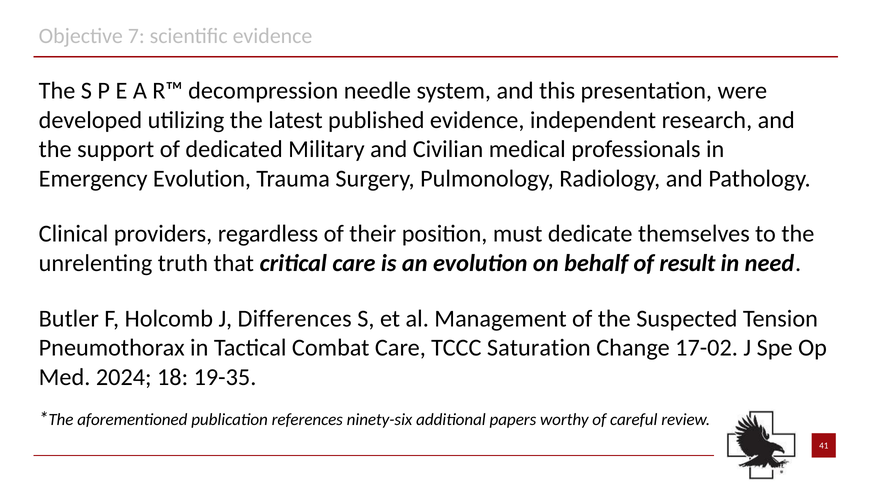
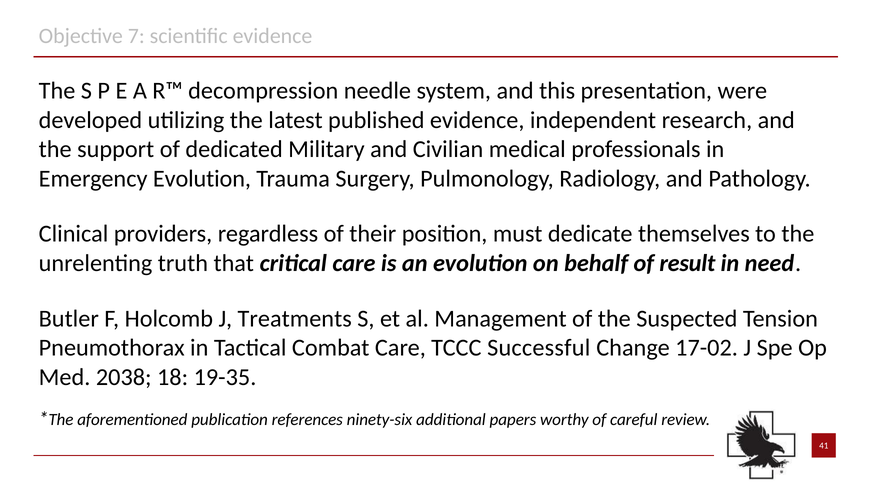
Differences: Differences -> Treatments (295, 318)
Saturation: Saturation -> Successful (539, 348)
2024: 2024 -> 2038 (124, 377)
